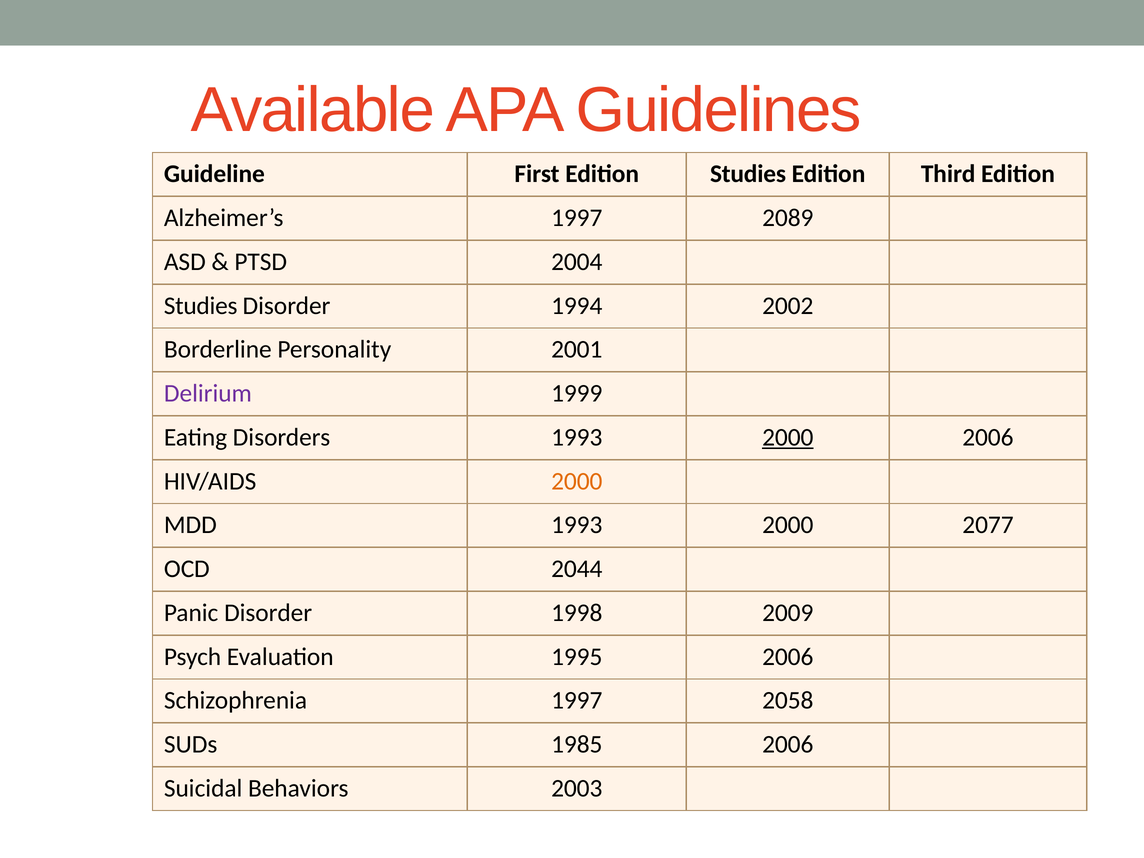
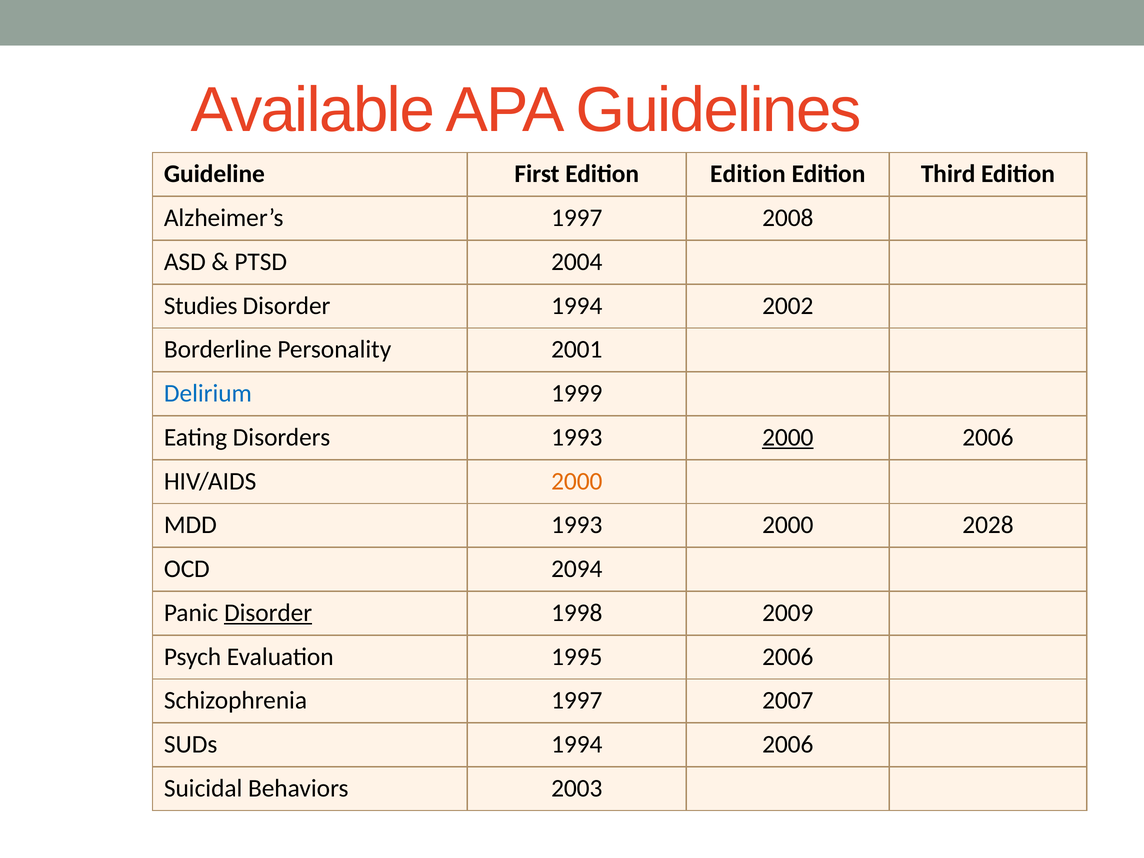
First Edition Studies: Studies -> Edition (748, 174)
2089: 2089 -> 2008 (788, 218)
Delirium colour: purple -> blue (208, 393)
2077: 2077 -> 2028 (988, 525)
2044: 2044 -> 2094 (577, 569)
Disorder underline: none -> present (268, 613)
2058: 2058 -> 2007 (788, 701)
SUDs 1985: 1985 -> 1994 (577, 744)
